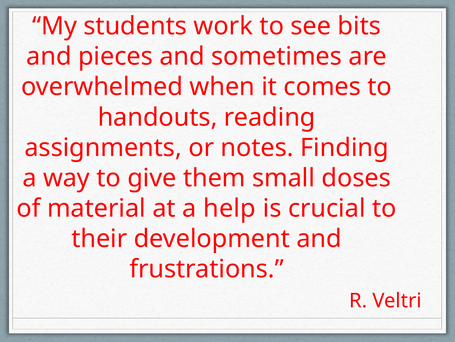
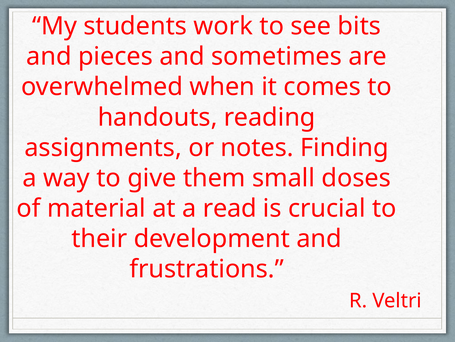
help: help -> read (230, 208)
